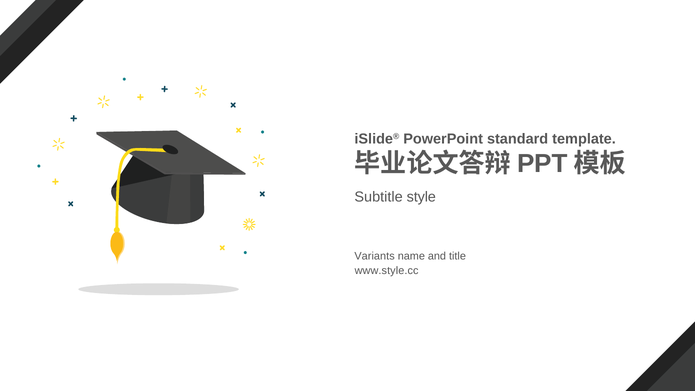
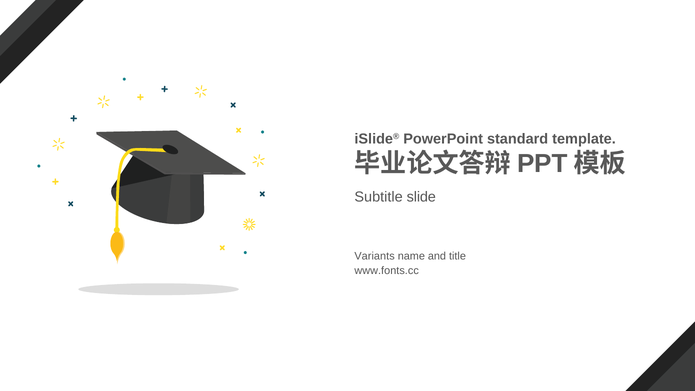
style: style -> slide (421, 197)
www.style.cc: www.style.cc -> www.fonts.cc (387, 271)
